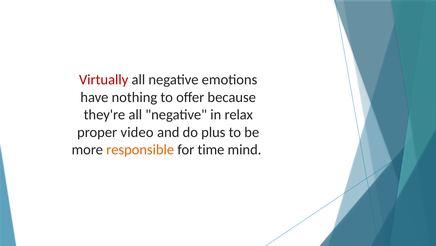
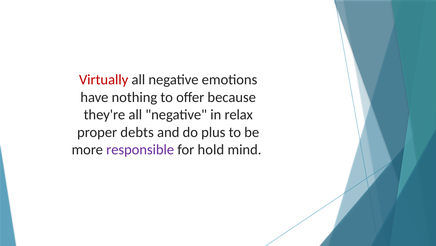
video: video -> debts (137, 132)
responsible colour: orange -> purple (140, 149)
time: time -> hold (211, 149)
